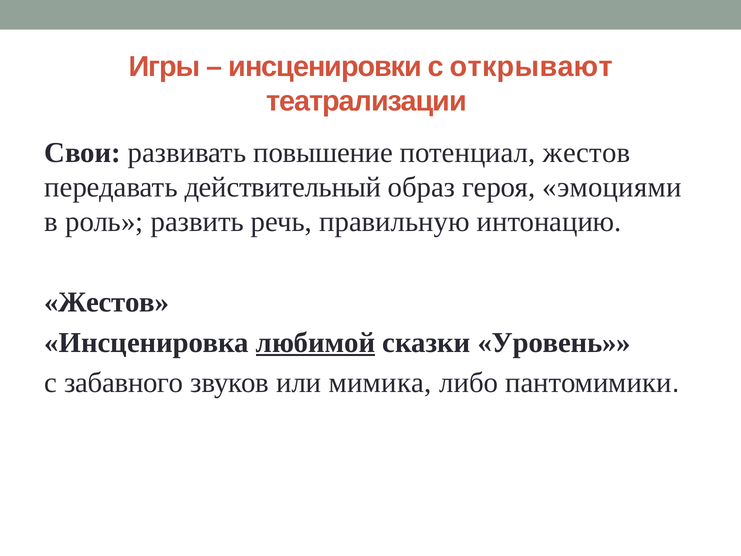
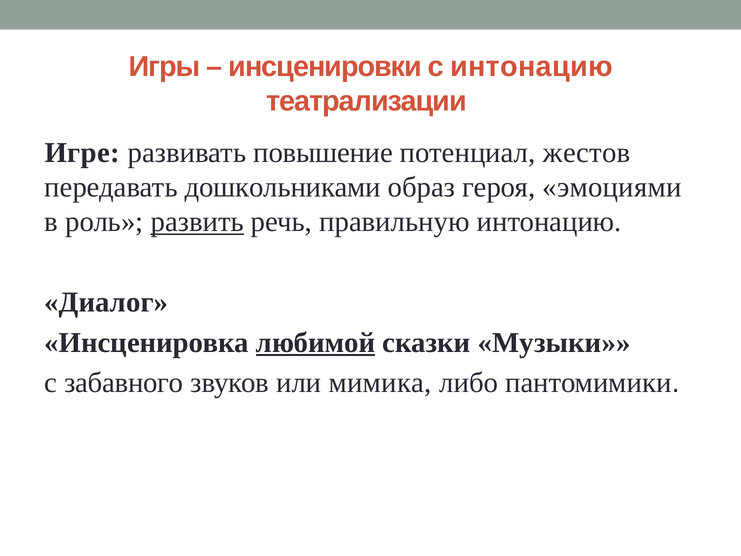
с открывают: открывают -> интонацию (531, 67)
Свои: Свои -> Игре (82, 153)
действительный: действительный -> дошкольниками (283, 187)
развить underline: none -> present (197, 222)
Жестов: Жестов -> Диалог (106, 302)
Уровень: Уровень -> Музыки (554, 343)
